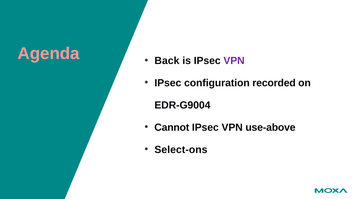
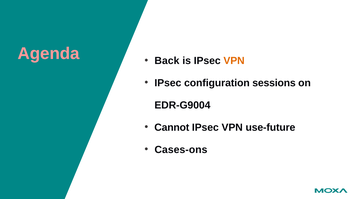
VPN colour: purple -> orange (234, 61)
recorded: recorded -> sessions (274, 83)
use-above: use-above -> use-future (270, 127)
Select-ons: Select-ons -> Cases-ons (181, 149)
